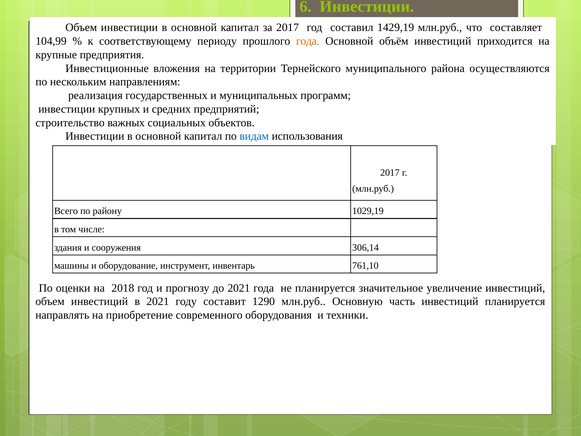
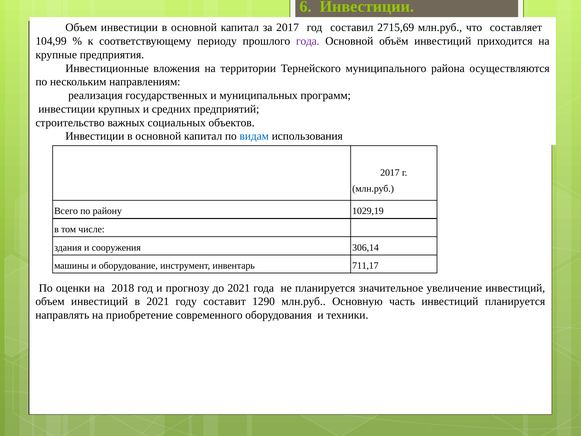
1429,19: 1429,19 -> 2715,69 (396, 28)
года colour: orange -> purple (308, 41)
761,10: 761,10 -> 711,17 (365, 266)
